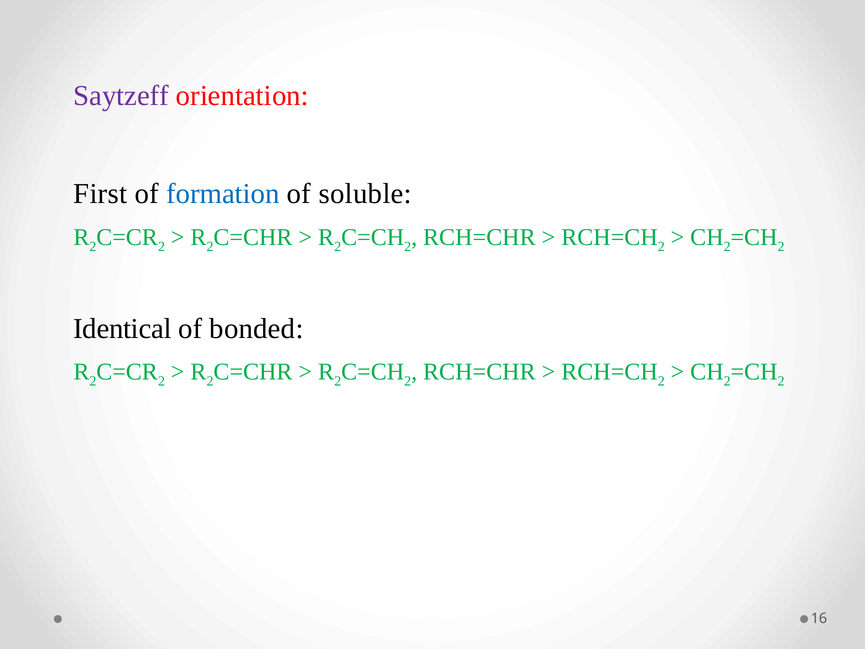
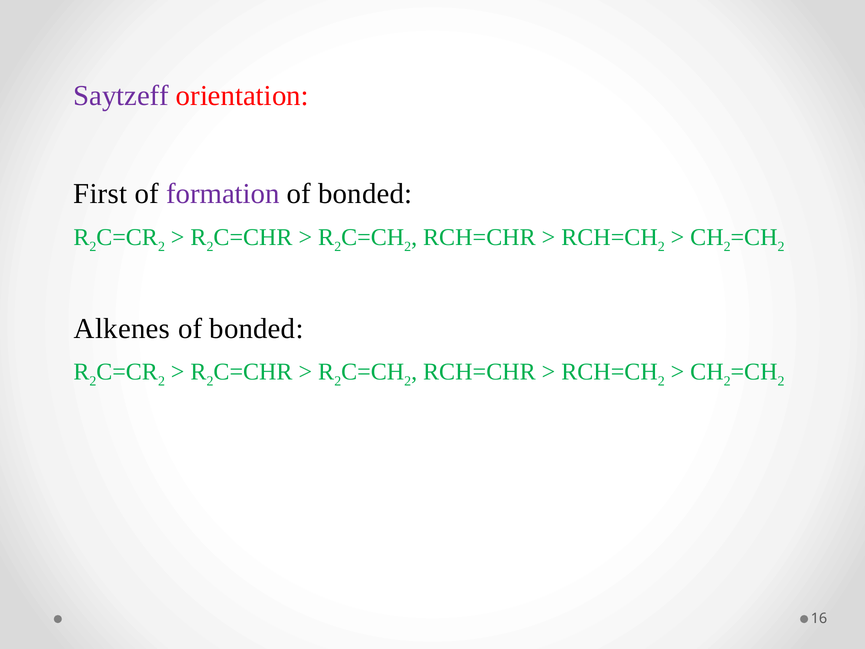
formation colour: blue -> purple (223, 194)
soluble: soluble -> bonded (365, 194)
Identical: Identical -> Alkenes (122, 328)
